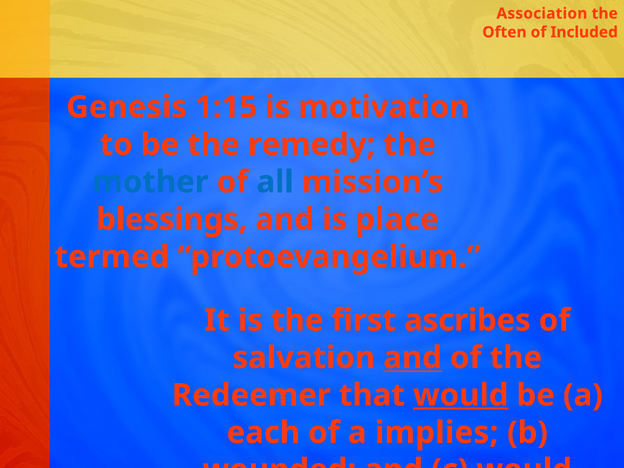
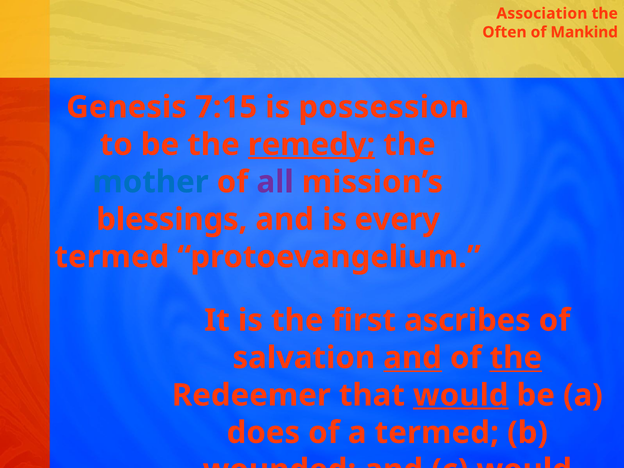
Included: Included -> Mankind (584, 32)
1:15: 1:15 -> 7:15 (226, 107)
motivation: motivation -> possession (384, 107)
remedy underline: none -> present (312, 145)
all colour: blue -> purple (275, 182)
place: place -> every (397, 219)
the underline: none -> present (516, 358)
each: each -> does (263, 433)
a implies: implies -> termed (437, 433)
